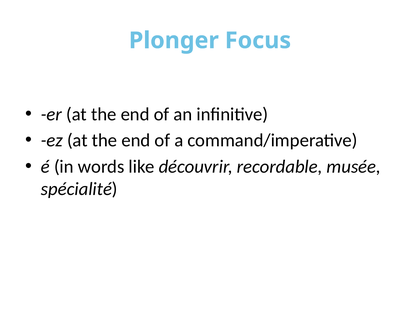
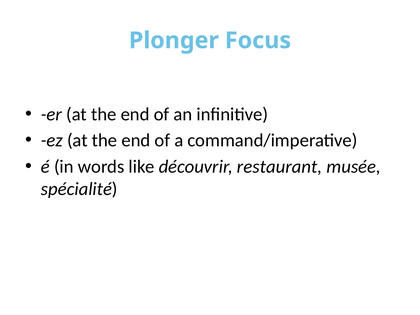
recordable: recordable -> restaurant (280, 167)
